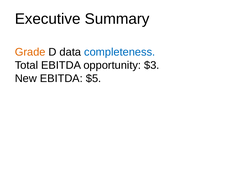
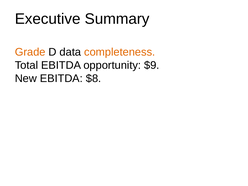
completeness colour: blue -> orange (120, 52)
$3: $3 -> $9 (152, 65)
$5: $5 -> $8 (94, 78)
